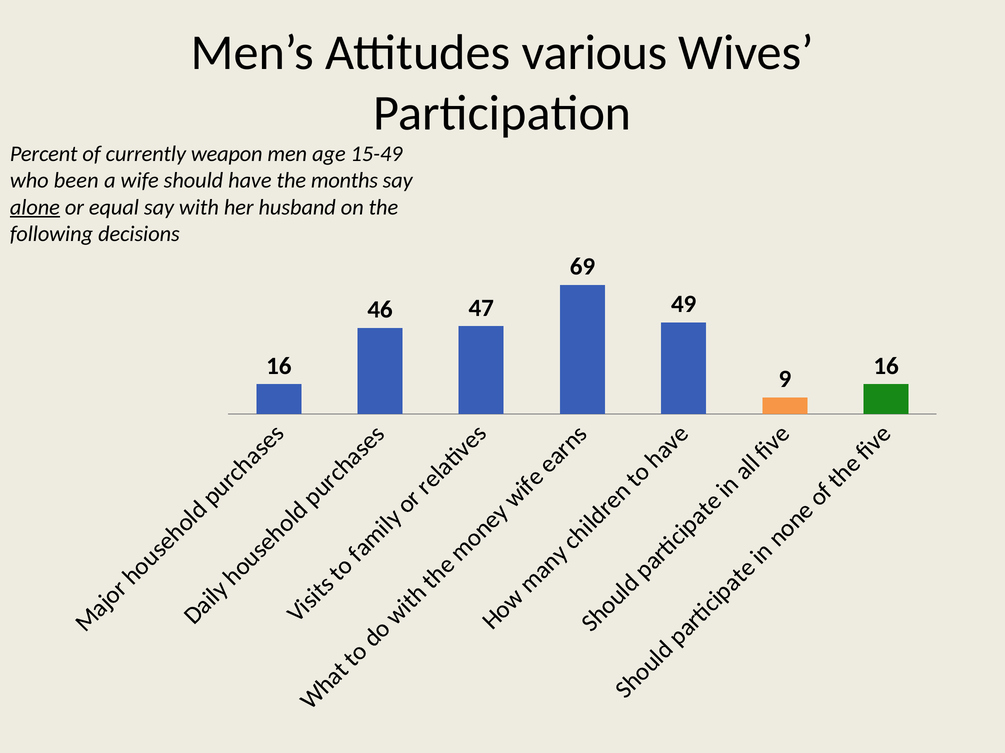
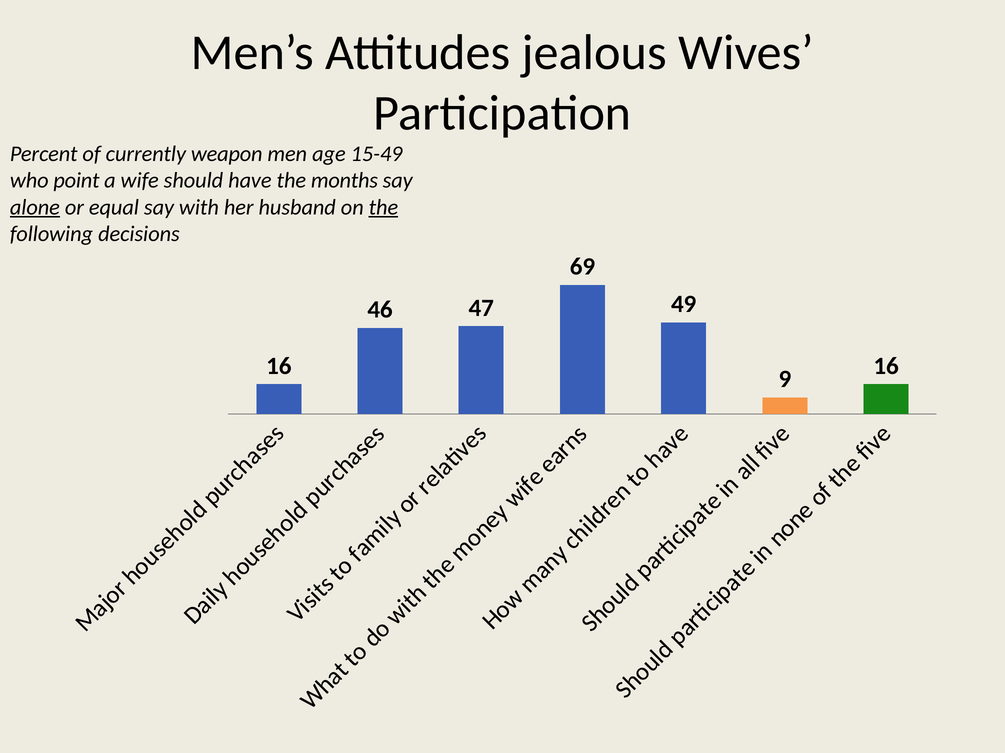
various: various -> jealous (594, 53)
been: been -> point (76, 181)
the underline: none -> present (383, 207)
